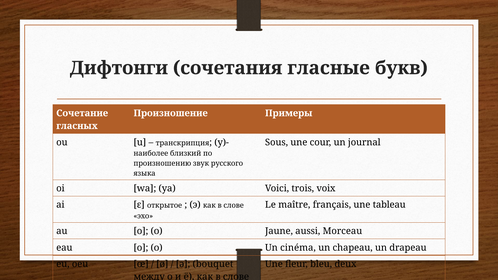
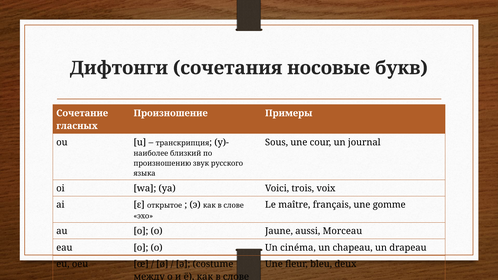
гласные: гласные -> носовые (329, 68)
tableau: tableau -> gomme (389, 205)
bouquet: bouquet -> costume (213, 264)
